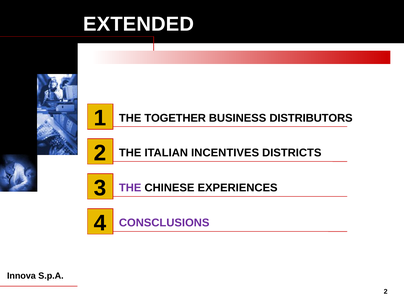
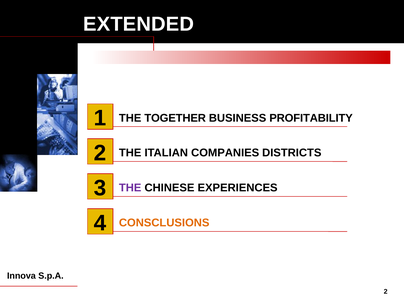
DISTRIBUTORS: DISTRIBUTORS -> PROFITABILITY (311, 118)
INCENTIVES: INCENTIVES -> COMPANIES (225, 153)
CONSCLUSIONS colour: purple -> orange (164, 223)
